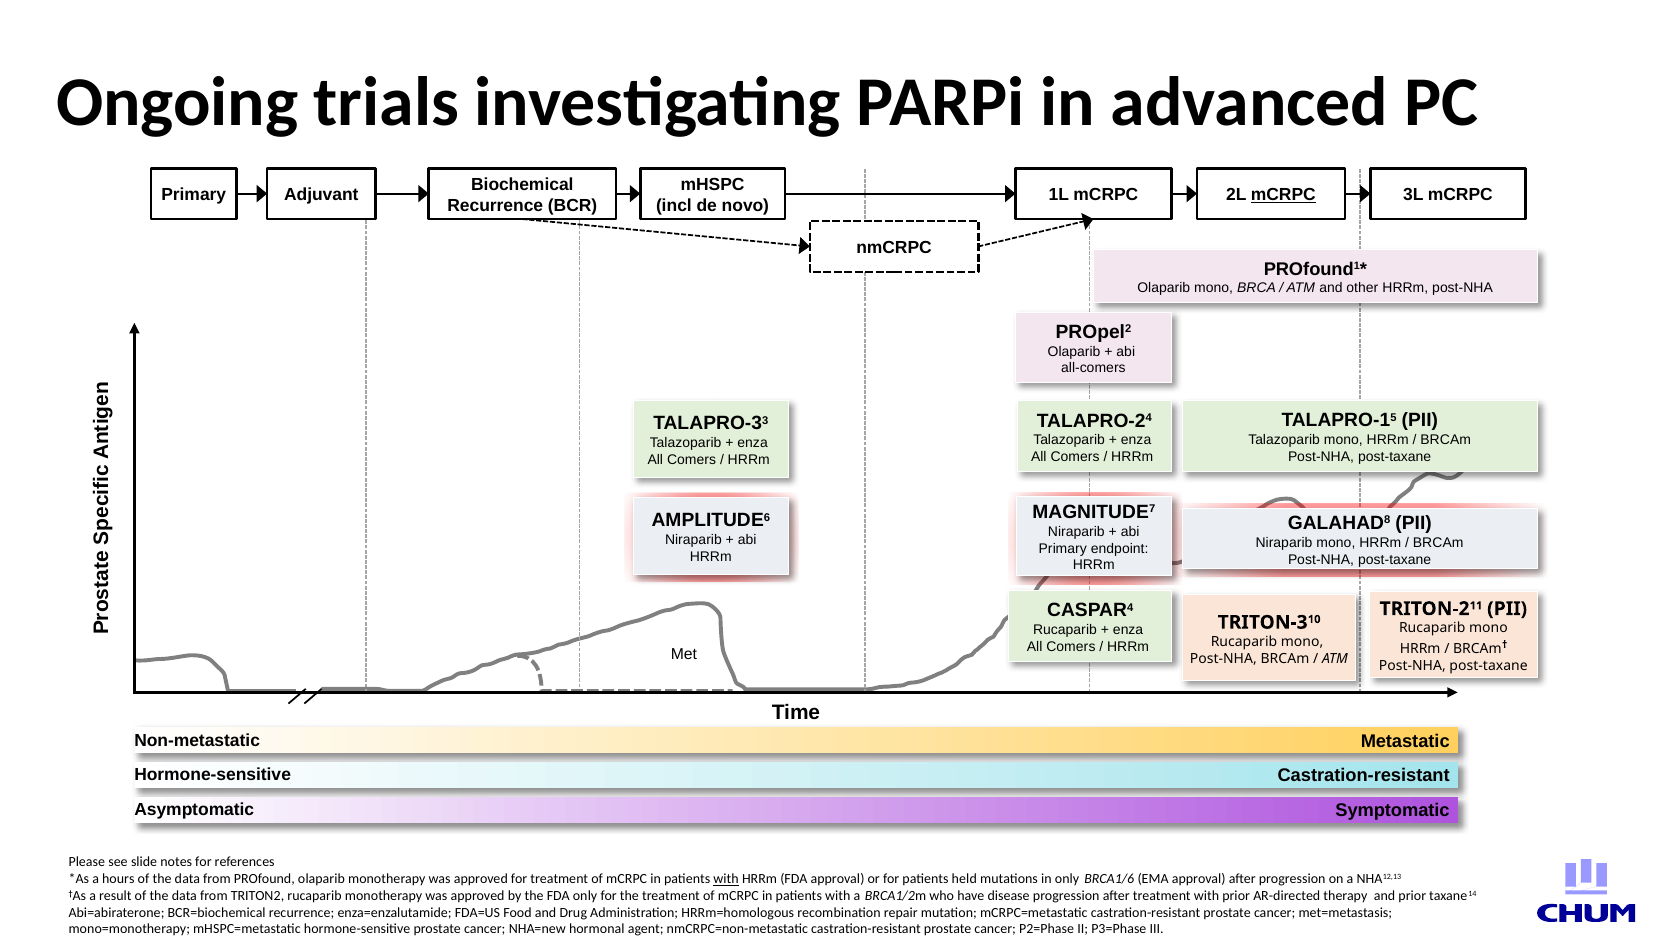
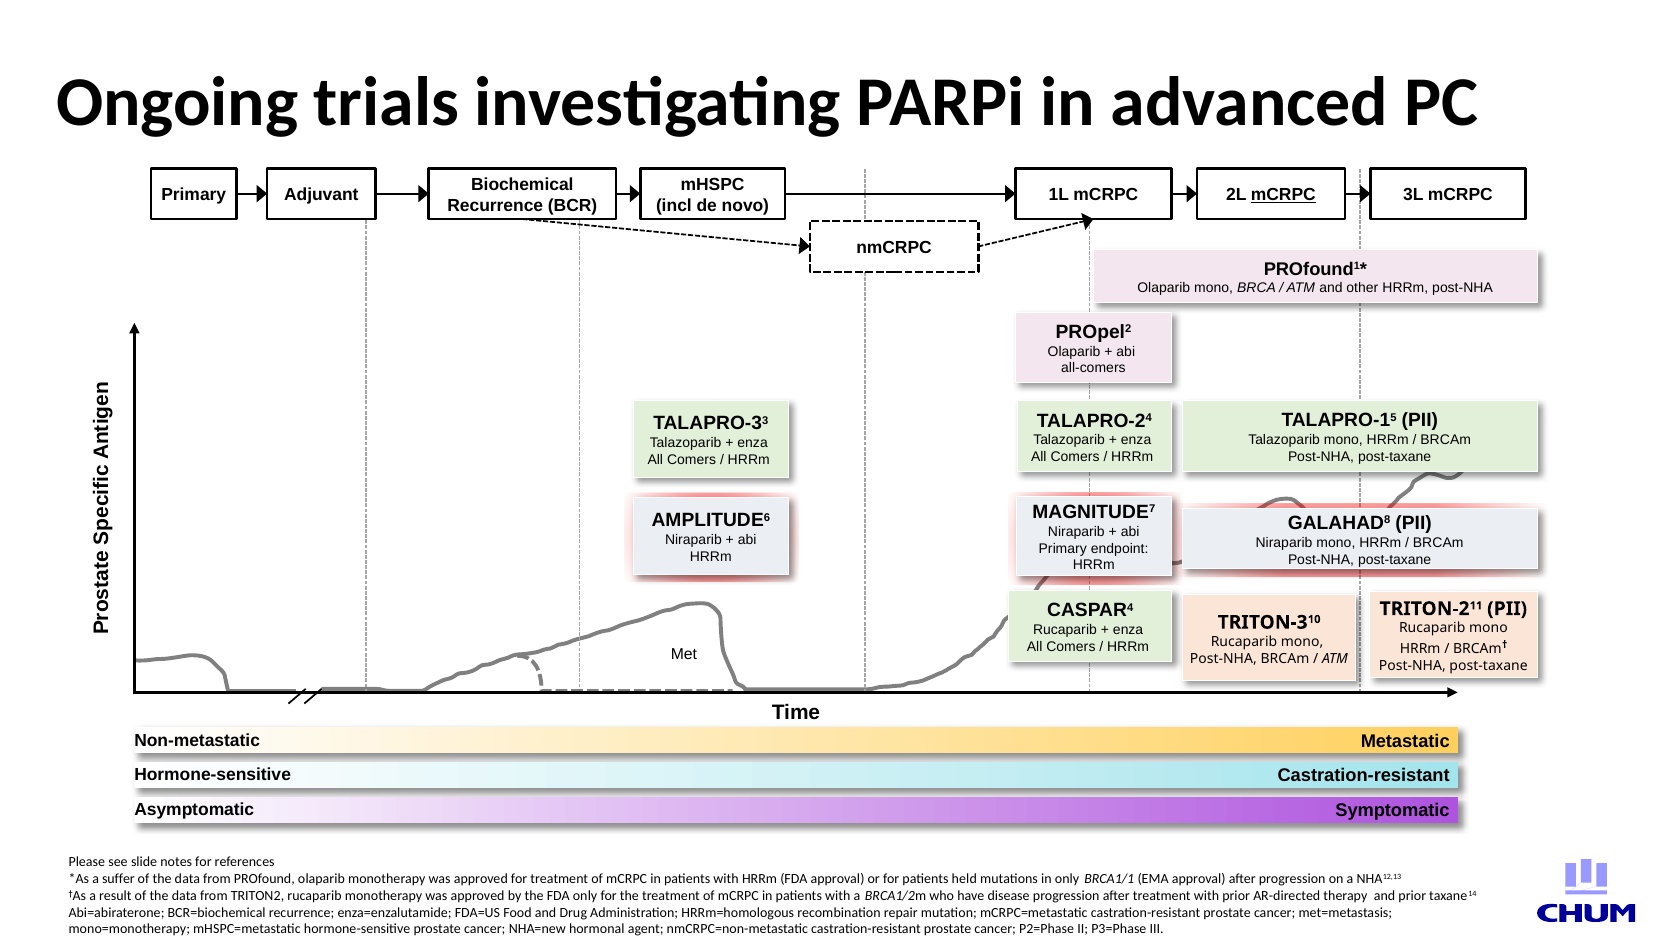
hours: hours -> suffer (118, 879)
with underline: present -> none (726, 879)
BRCA1/6: BRCA1/6 -> BRCA1/1 (1109, 879)
